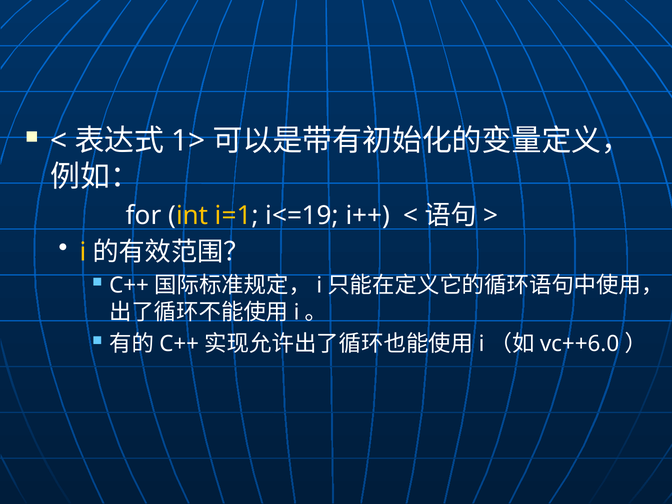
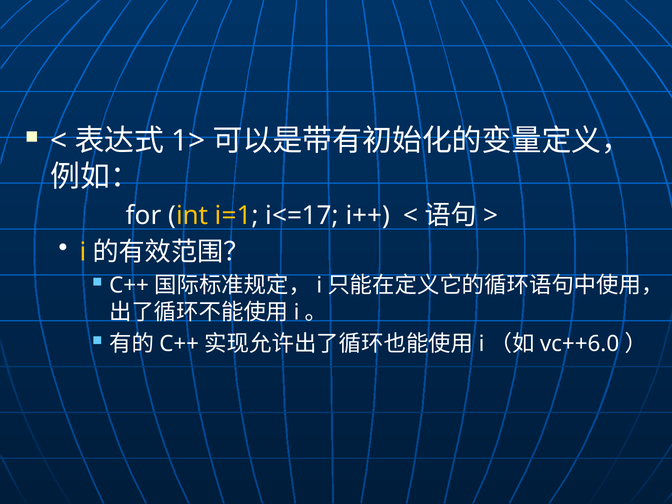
i<=19: i<=19 -> i<=17 (302, 215)
